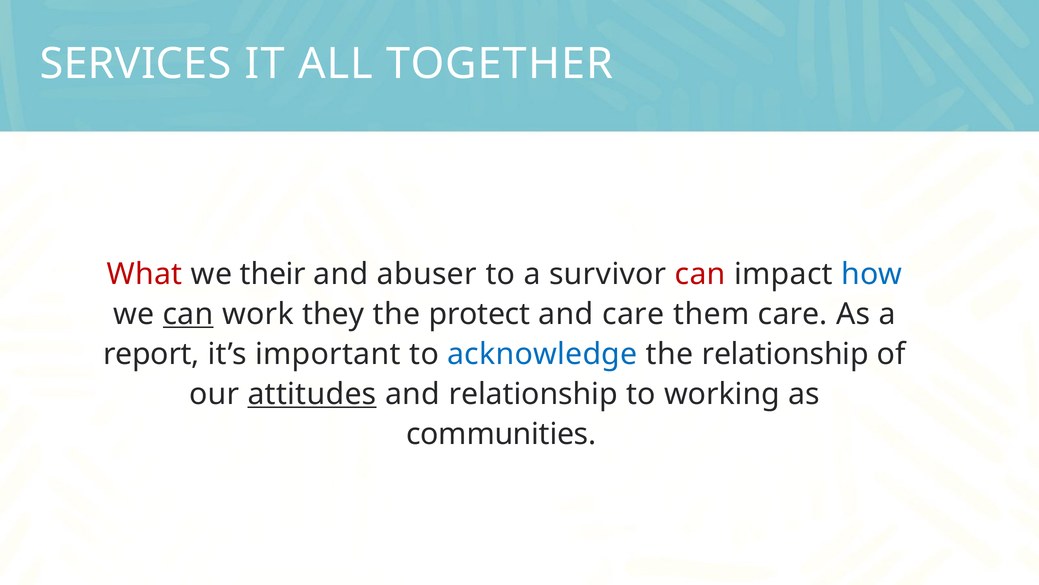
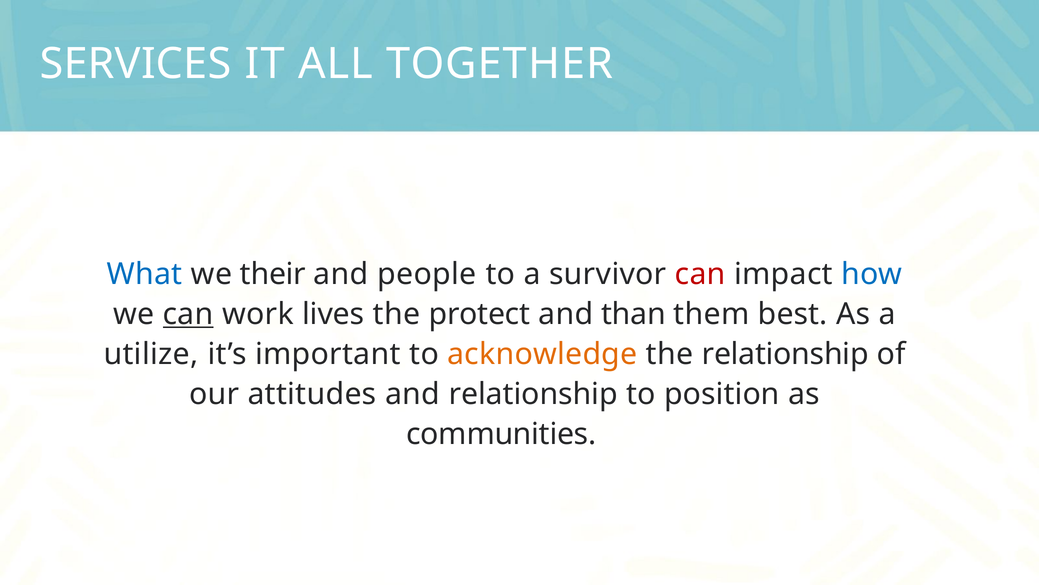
What colour: red -> blue (145, 274)
abuser: abuser -> people (427, 274)
they: they -> lives (333, 314)
and care: care -> than (634, 314)
them care: care -> best (793, 314)
report: report -> utilize (151, 354)
acknowledge colour: blue -> orange (542, 354)
attitudes underline: present -> none (312, 394)
working: working -> position (722, 394)
